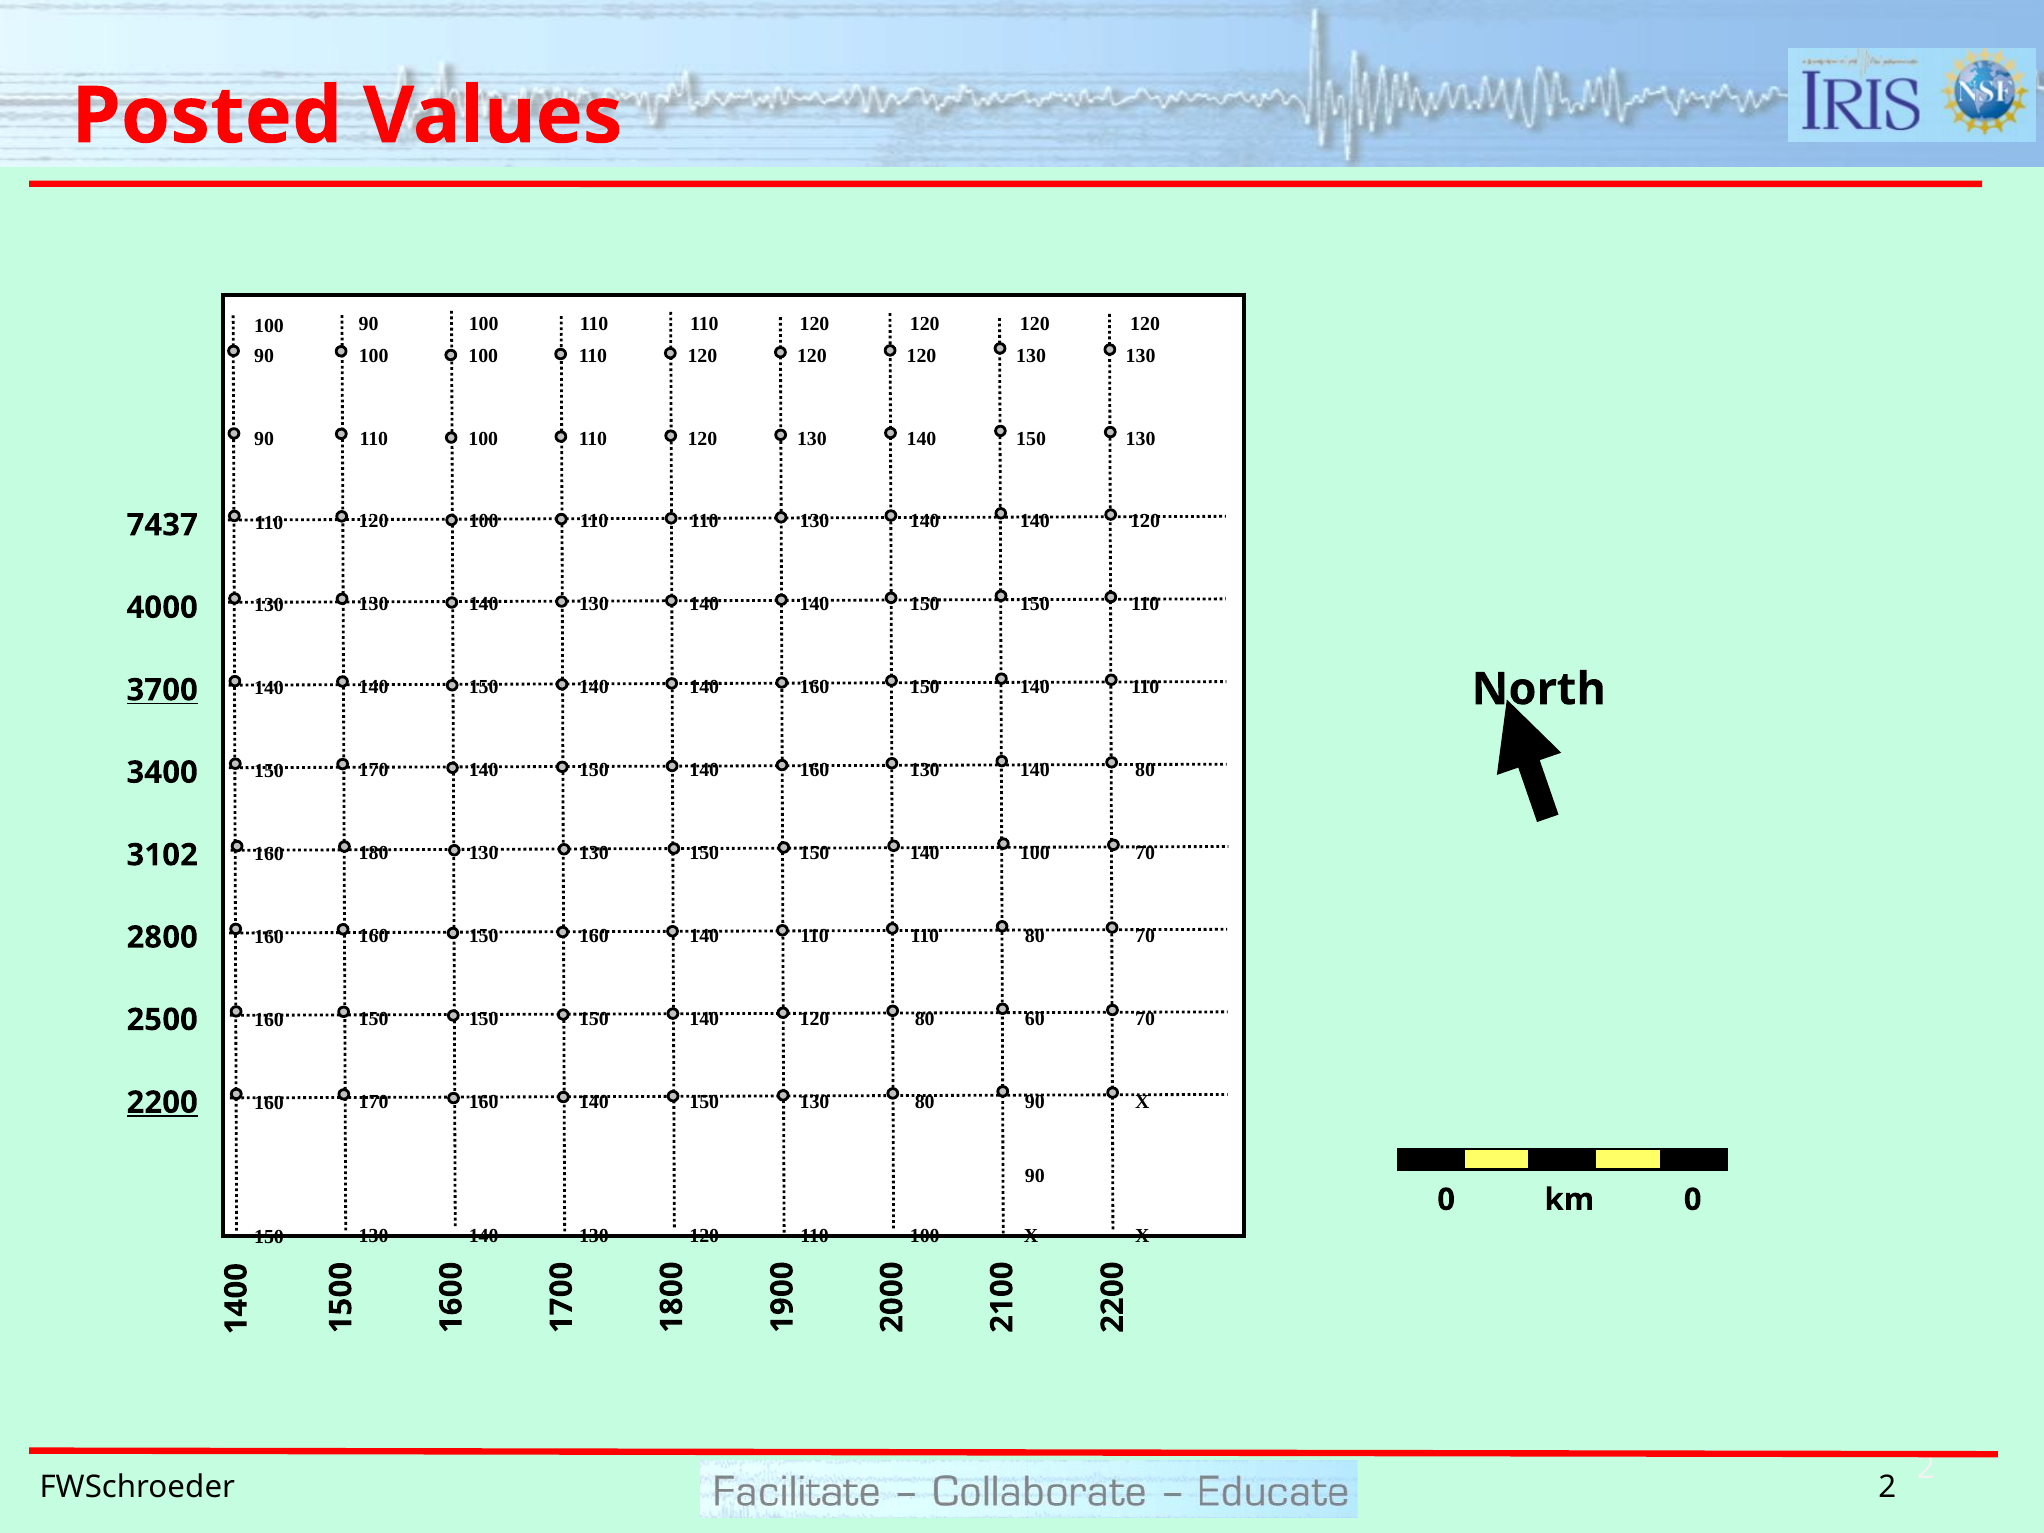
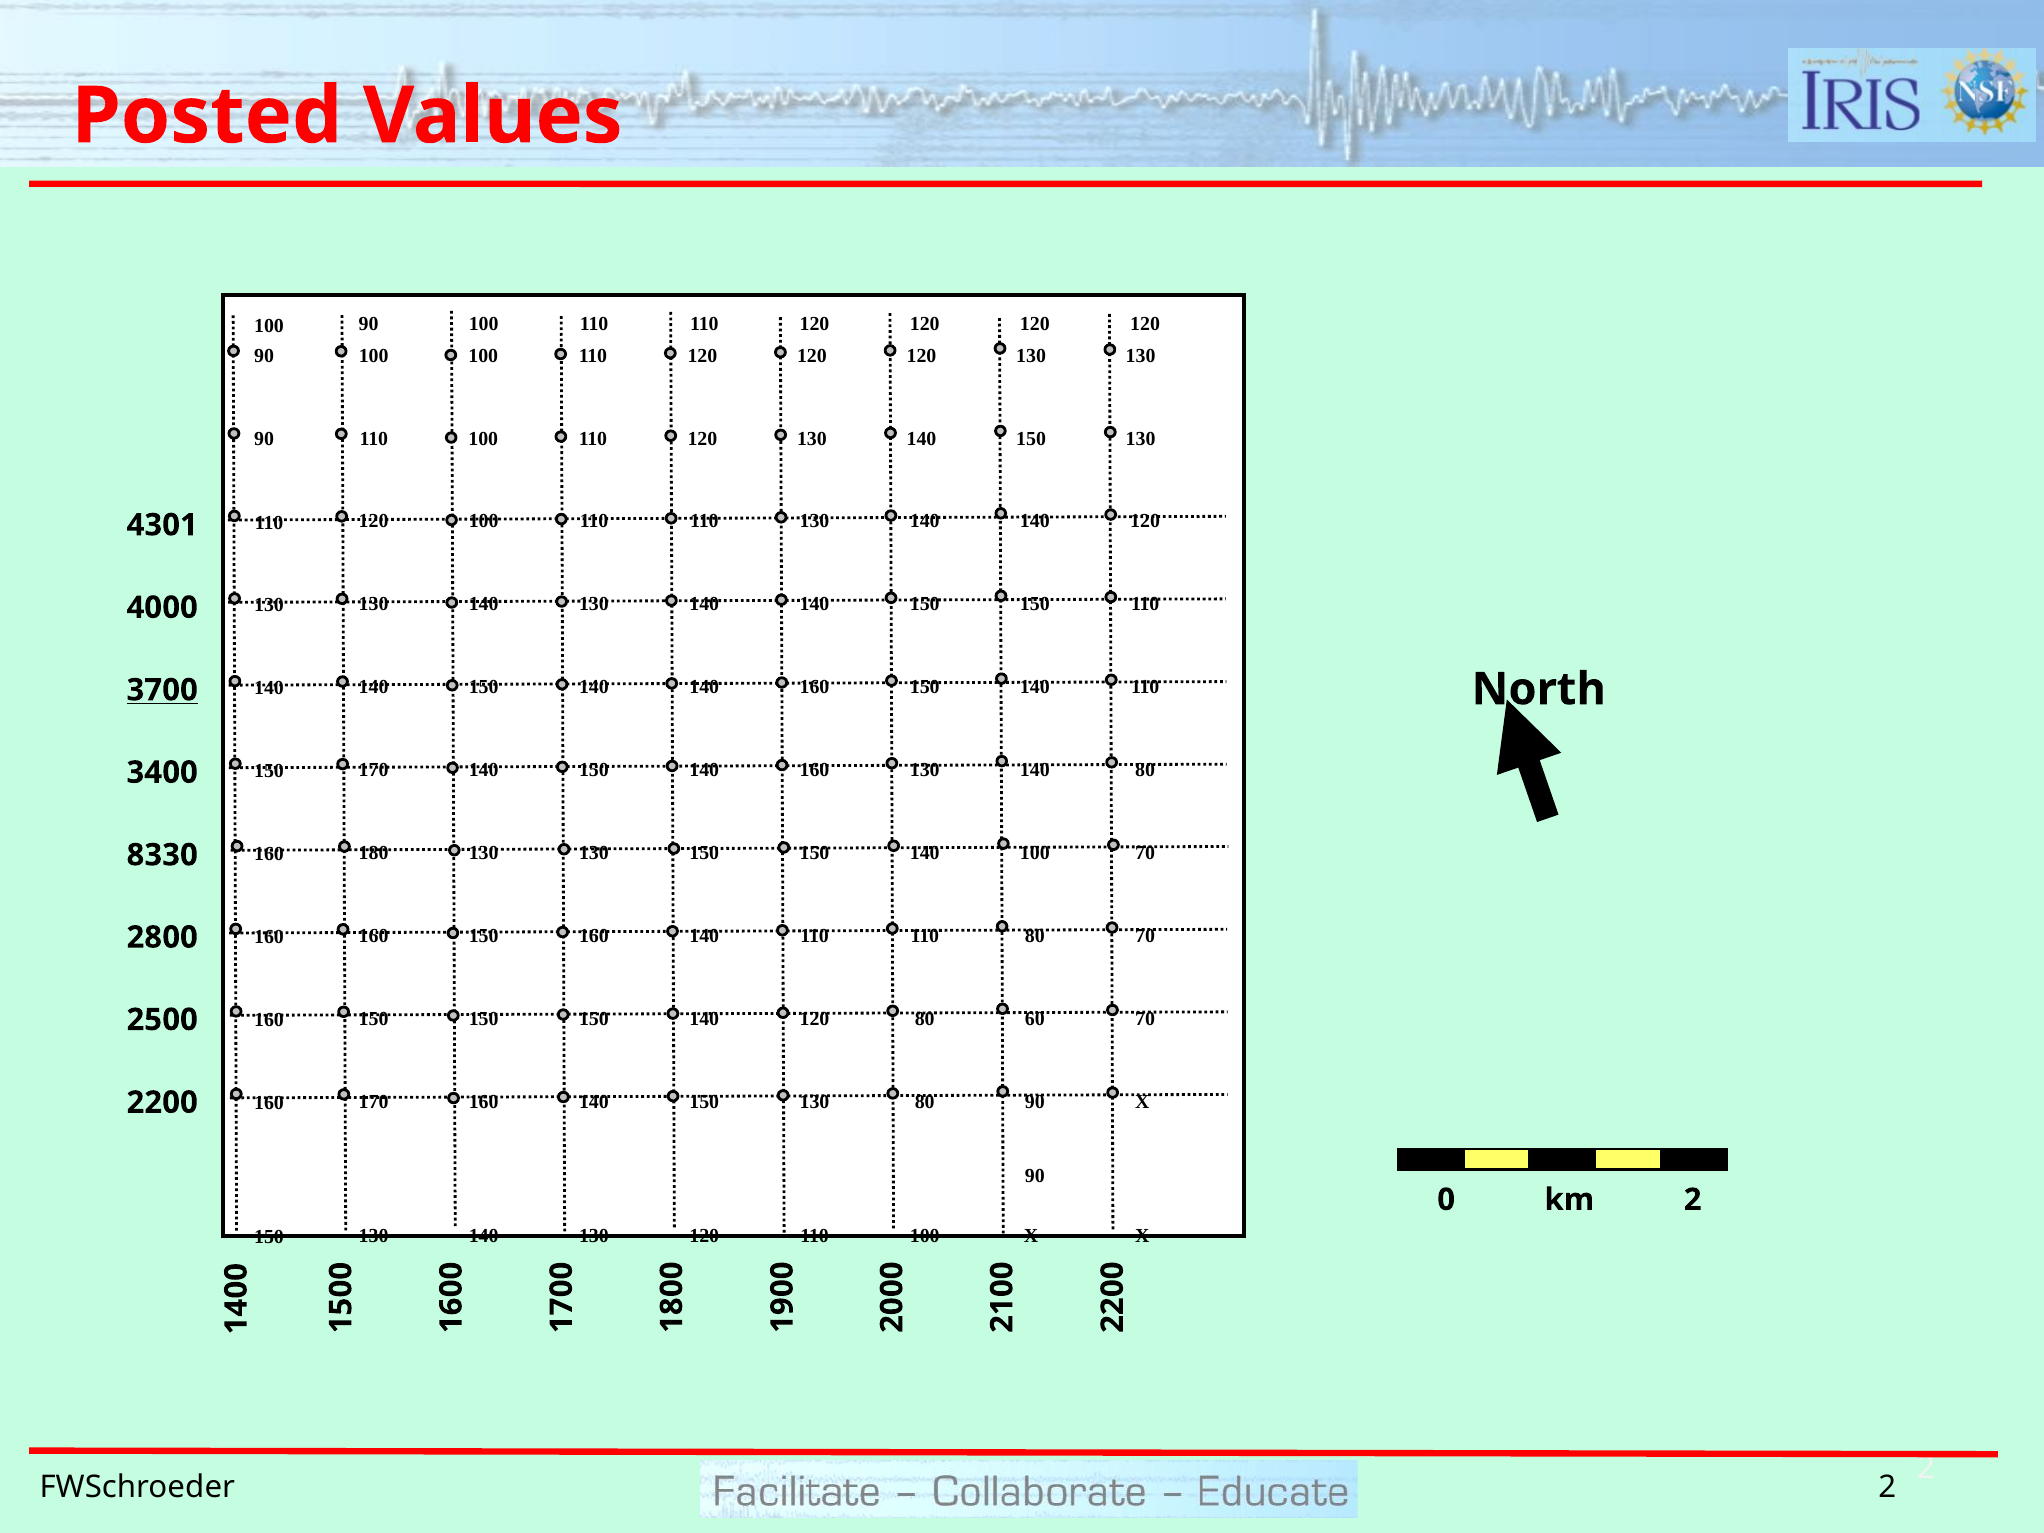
7437: 7437 -> 4301 (162, 525)
3102: 3102 -> 8330 (162, 855)
2200 underline: present -> none (162, 1102)
km 0: 0 -> 2 (1693, 1200)
